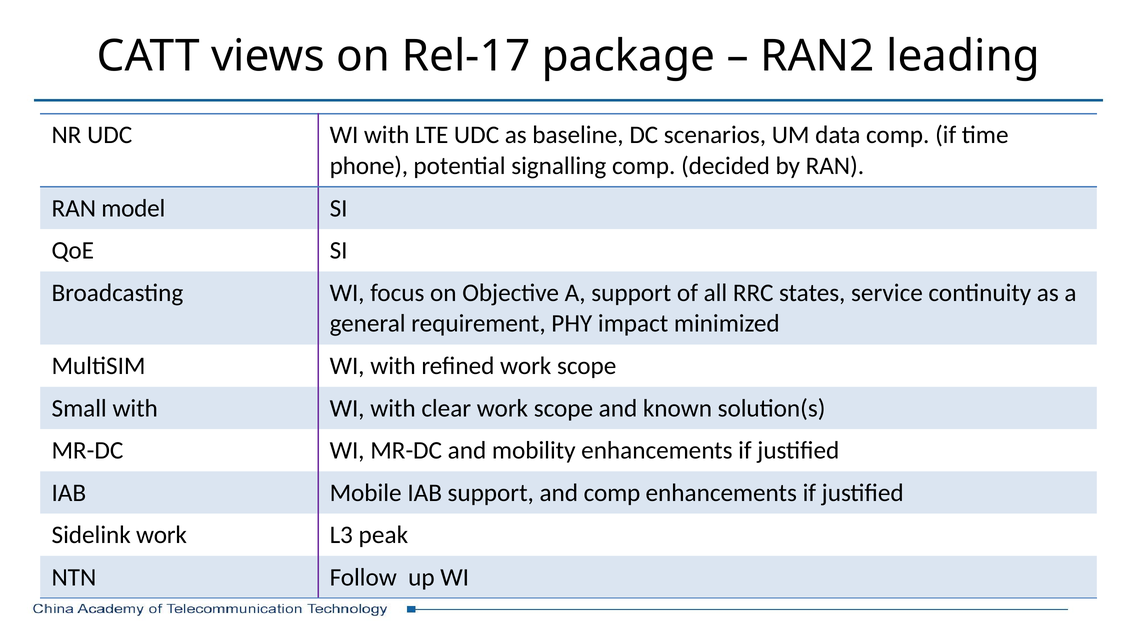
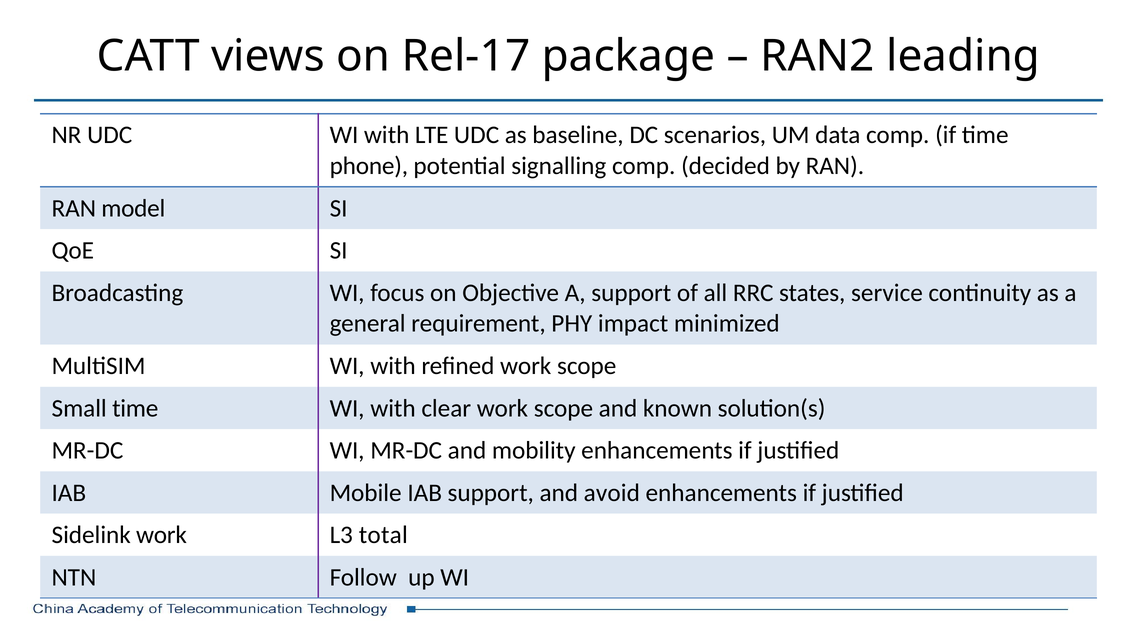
Small with: with -> time (135, 409)
and comp: comp -> avoid (612, 493)
peak: peak -> total (383, 535)
